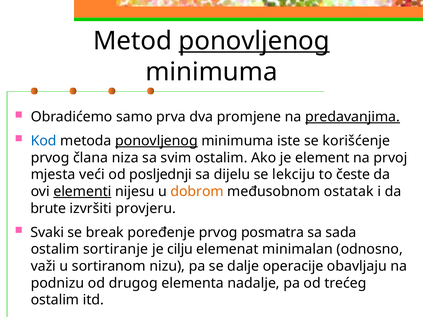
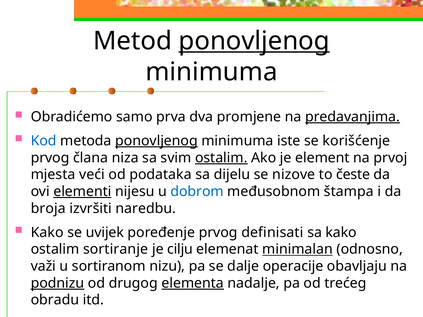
ostalim underline: none -> present (221, 158)
posljednji: posljednji -> podataka (161, 175)
lekciju: lekciju -> nizove (294, 175)
dobrom colour: orange -> blue (197, 192)
ostatak: ostatak -> štampa (349, 192)
brute: brute -> broja (48, 209)
provjeru: provjeru -> naredbu (146, 209)
Svaki: Svaki -> Kako (47, 233)
break: break -> uvijek (105, 233)
posmatra: posmatra -> definisati (272, 233)
sa sada: sada -> kako (341, 233)
minimalan underline: none -> present (298, 249)
podnizu underline: none -> present (57, 283)
elementa underline: none -> present (193, 283)
ostalim: ostalim -> obradu (55, 300)
